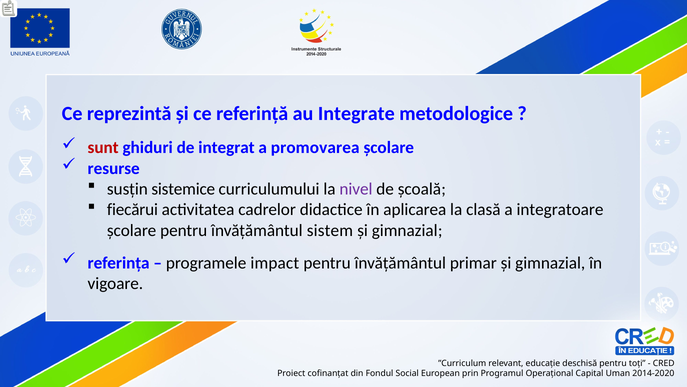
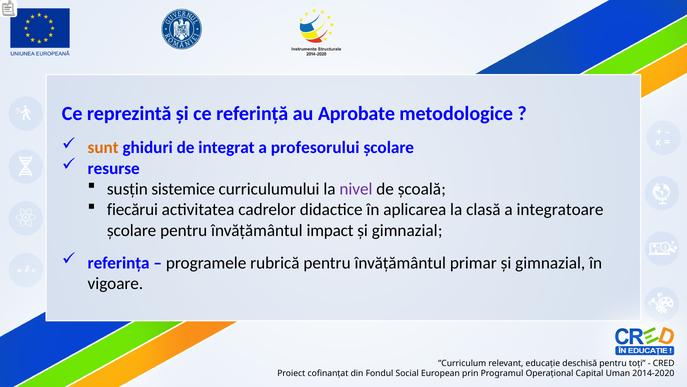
Integrate: Integrate -> Aprobate (356, 113)
sunt colour: red -> orange (103, 148)
promovarea: promovarea -> profesorului (315, 148)
sistem: sistem -> impact (330, 230)
impact: impact -> rubrică (275, 263)
